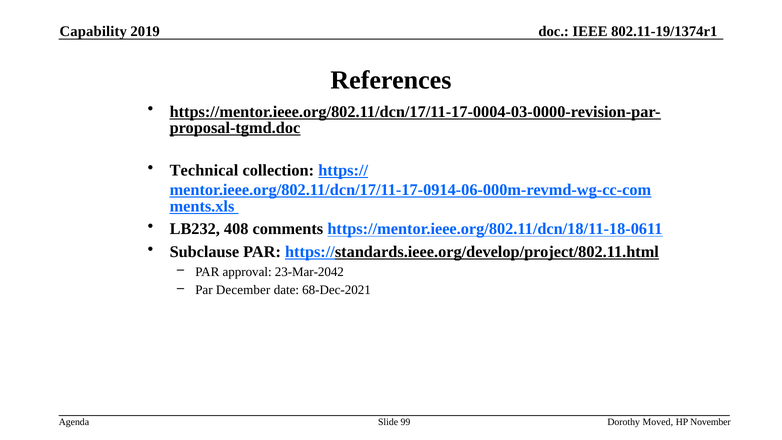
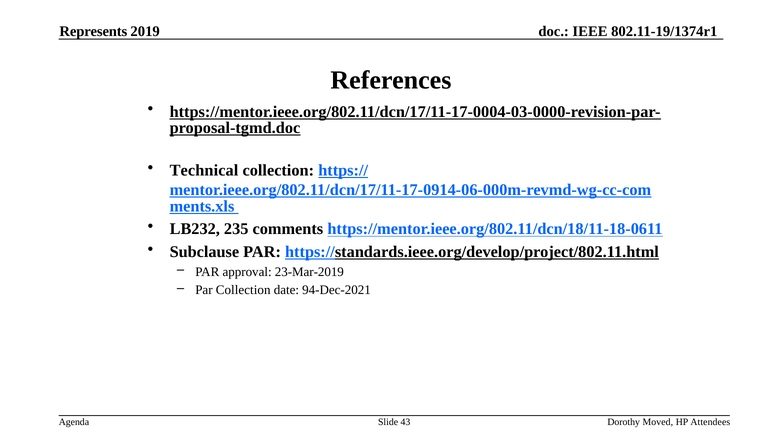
Capability: Capability -> Represents (93, 31)
408: 408 -> 235 (236, 229)
23-Mar-2042: 23-Mar-2042 -> 23-Mar-2019 (309, 272)
Par December: December -> Collection (243, 290)
68-Dec-2021: 68-Dec-2021 -> 94-Dec-2021 (337, 290)
99: 99 -> 43 (405, 422)
November: November -> Attendees (710, 422)
